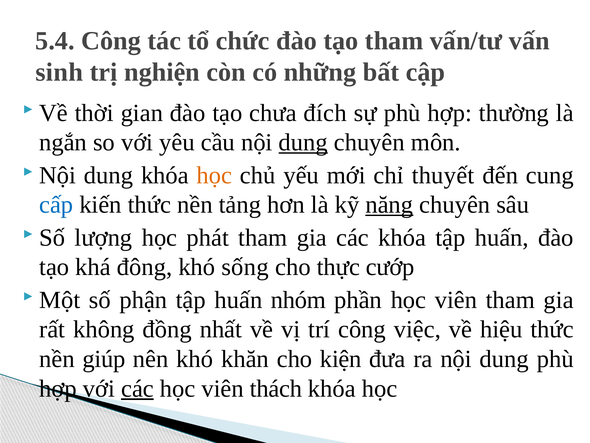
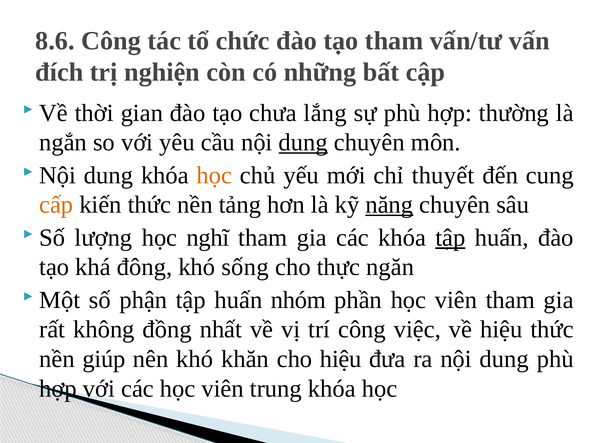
5.4: 5.4 -> 8.6 (55, 41)
sinh: sinh -> đích (59, 72)
đích: đích -> lắng (325, 113)
cấp colour: blue -> orange (56, 205)
phát: phát -> nghĩ (208, 237)
tập underline: none -> present (450, 237)
cướp: cướp -> ngăn (390, 267)
cho kiện: kiện -> hiệu (341, 359)
các underline: present -> none (137, 388)
thách: thách -> trung (276, 388)
